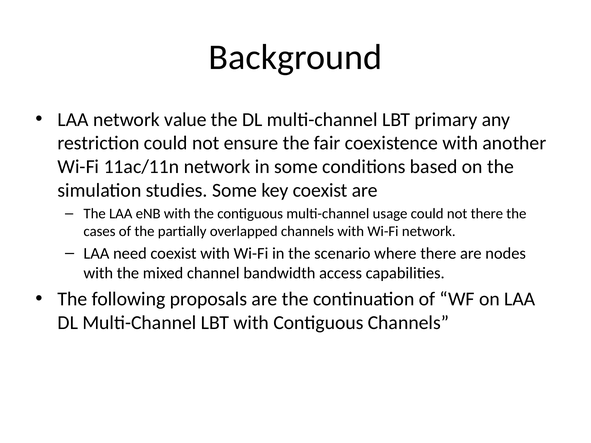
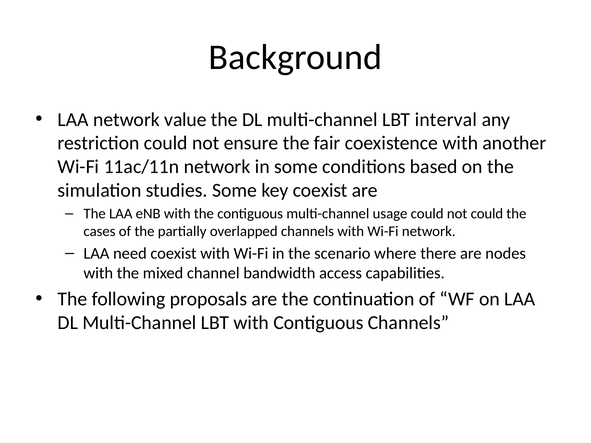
primary: primary -> interval (446, 120)
not there: there -> could (487, 214)
